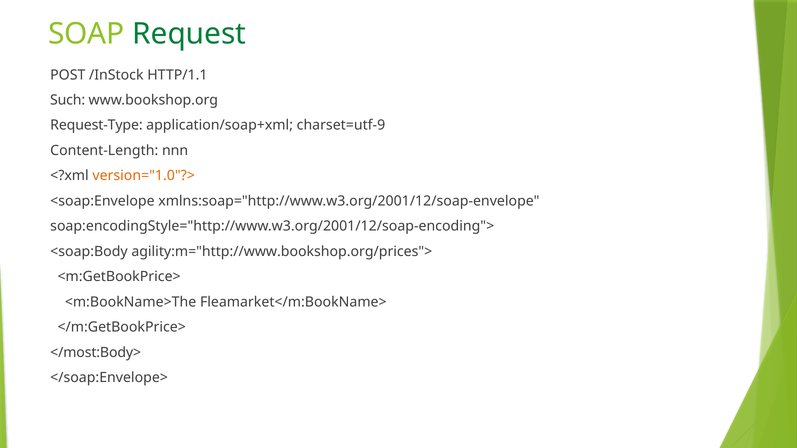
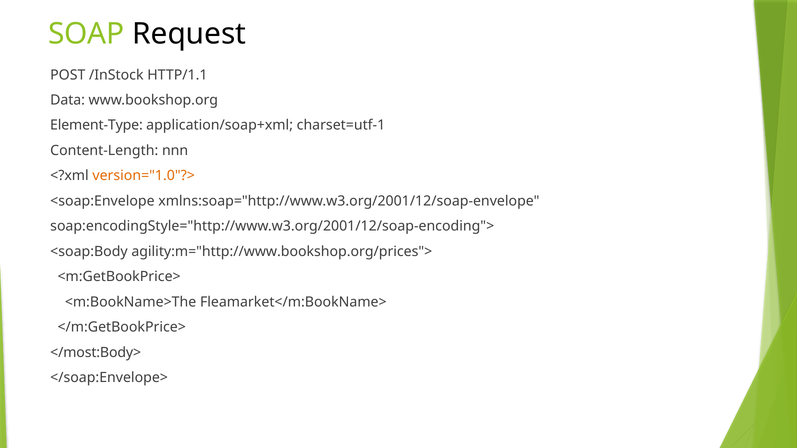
Request colour: green -> black (189, 34)
Such: Such -> Data (68, 100)
Request-Type: Request-Type -> Element-Type (96, 125)
charset=utf-9: charset=utf-9 -> charset=utf-1 (341, 125)
